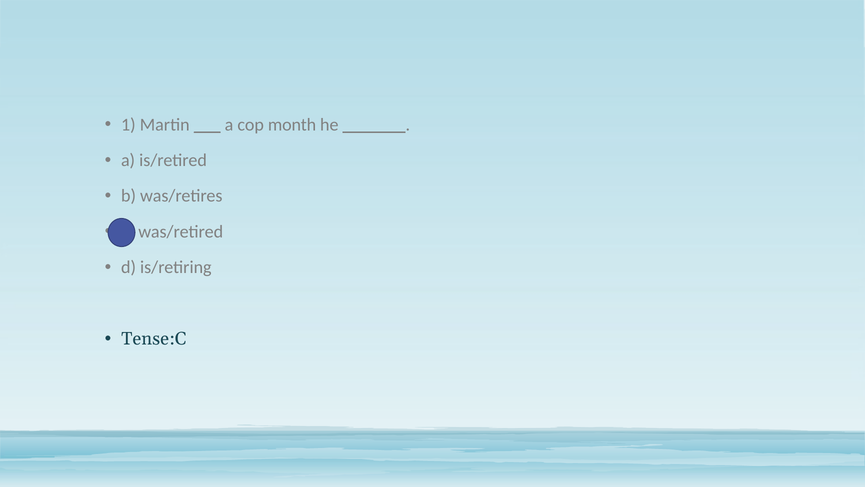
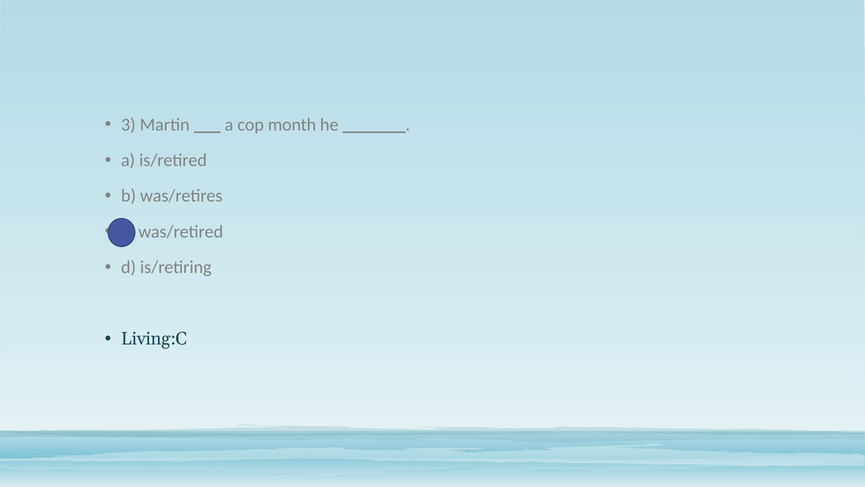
1: 1 -> 3 (128, 124)
Tense:C: Tense:C -> Living:C (154, 339)
